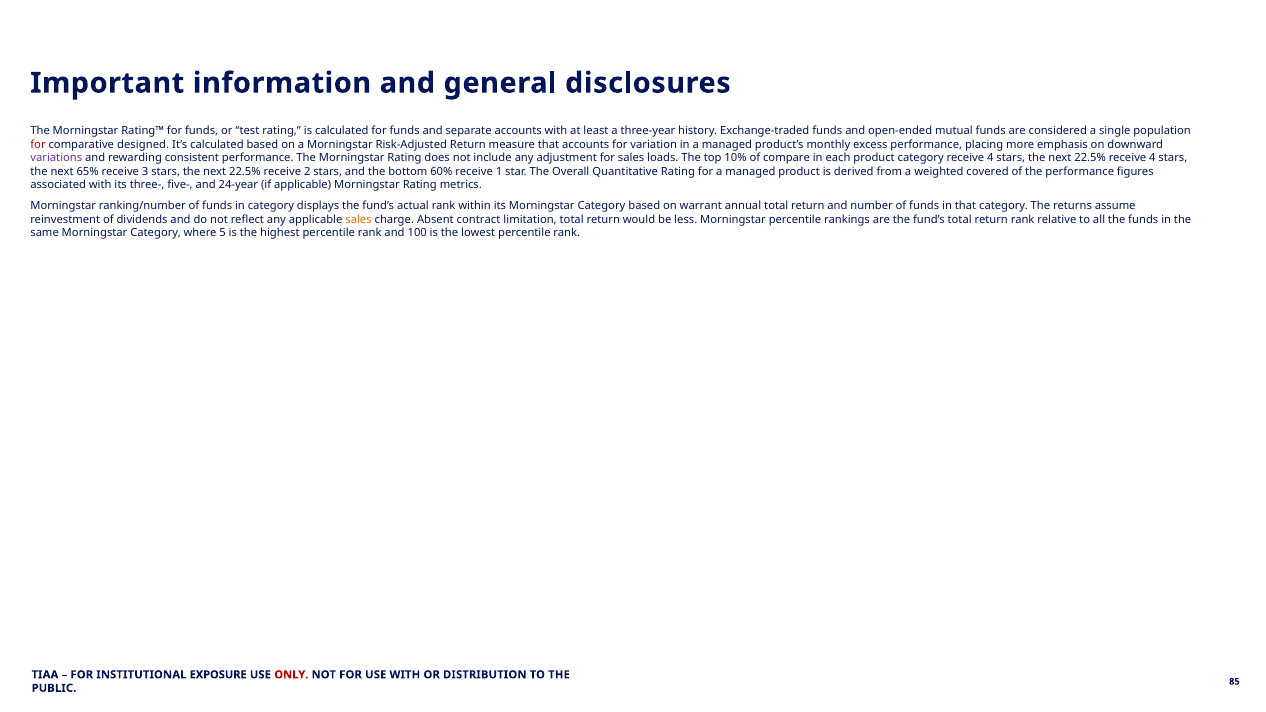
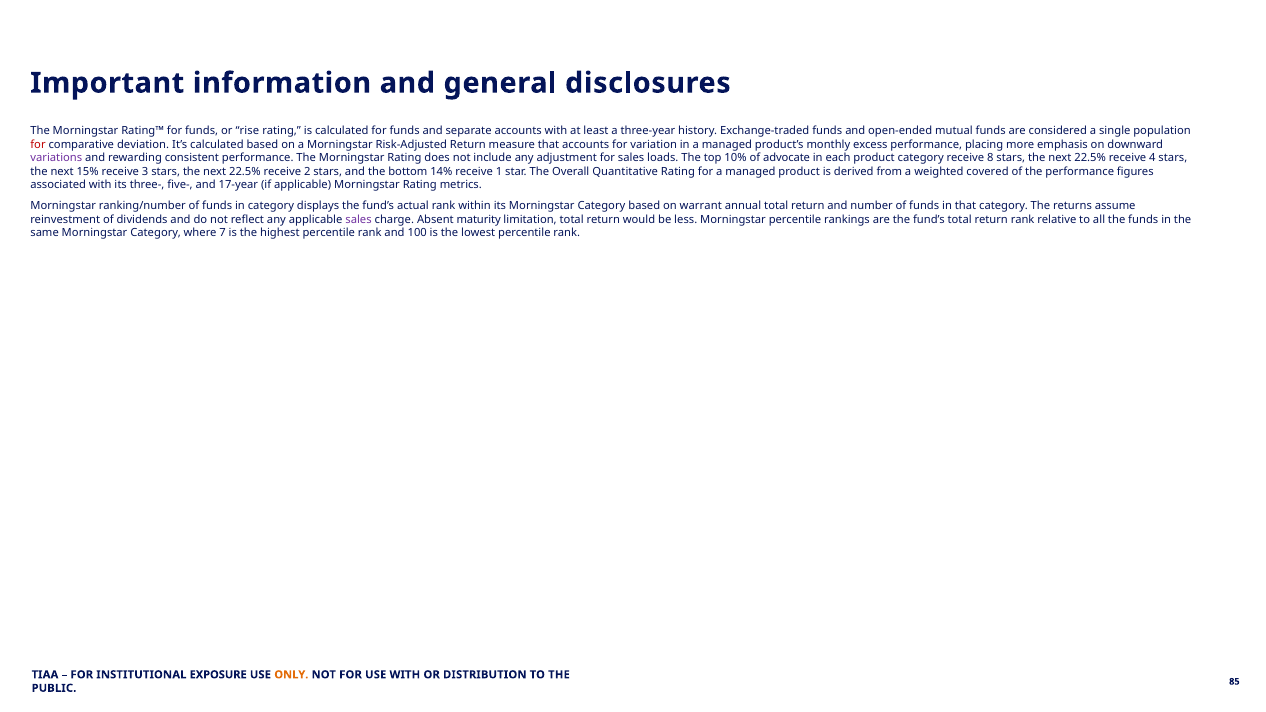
test: test -> rise (247, 131)
designed: designed -> deviation (143, 144)
compare: compare -> advocate (787, 158)
category receive 4: 4 -> 8 (990, 158)
65%: 65% -> 15% (88, 171)
60%: 60% -> 14% (441, 171)
24-year: 24-year -> 17-year (238, 185)
sales colour: orange -> purple (359, 220)
contract: contract -> maturity (479, 220)
5: 5 -> 7 (223, 233)
ONLY colour: red -> orange (291, 675)
